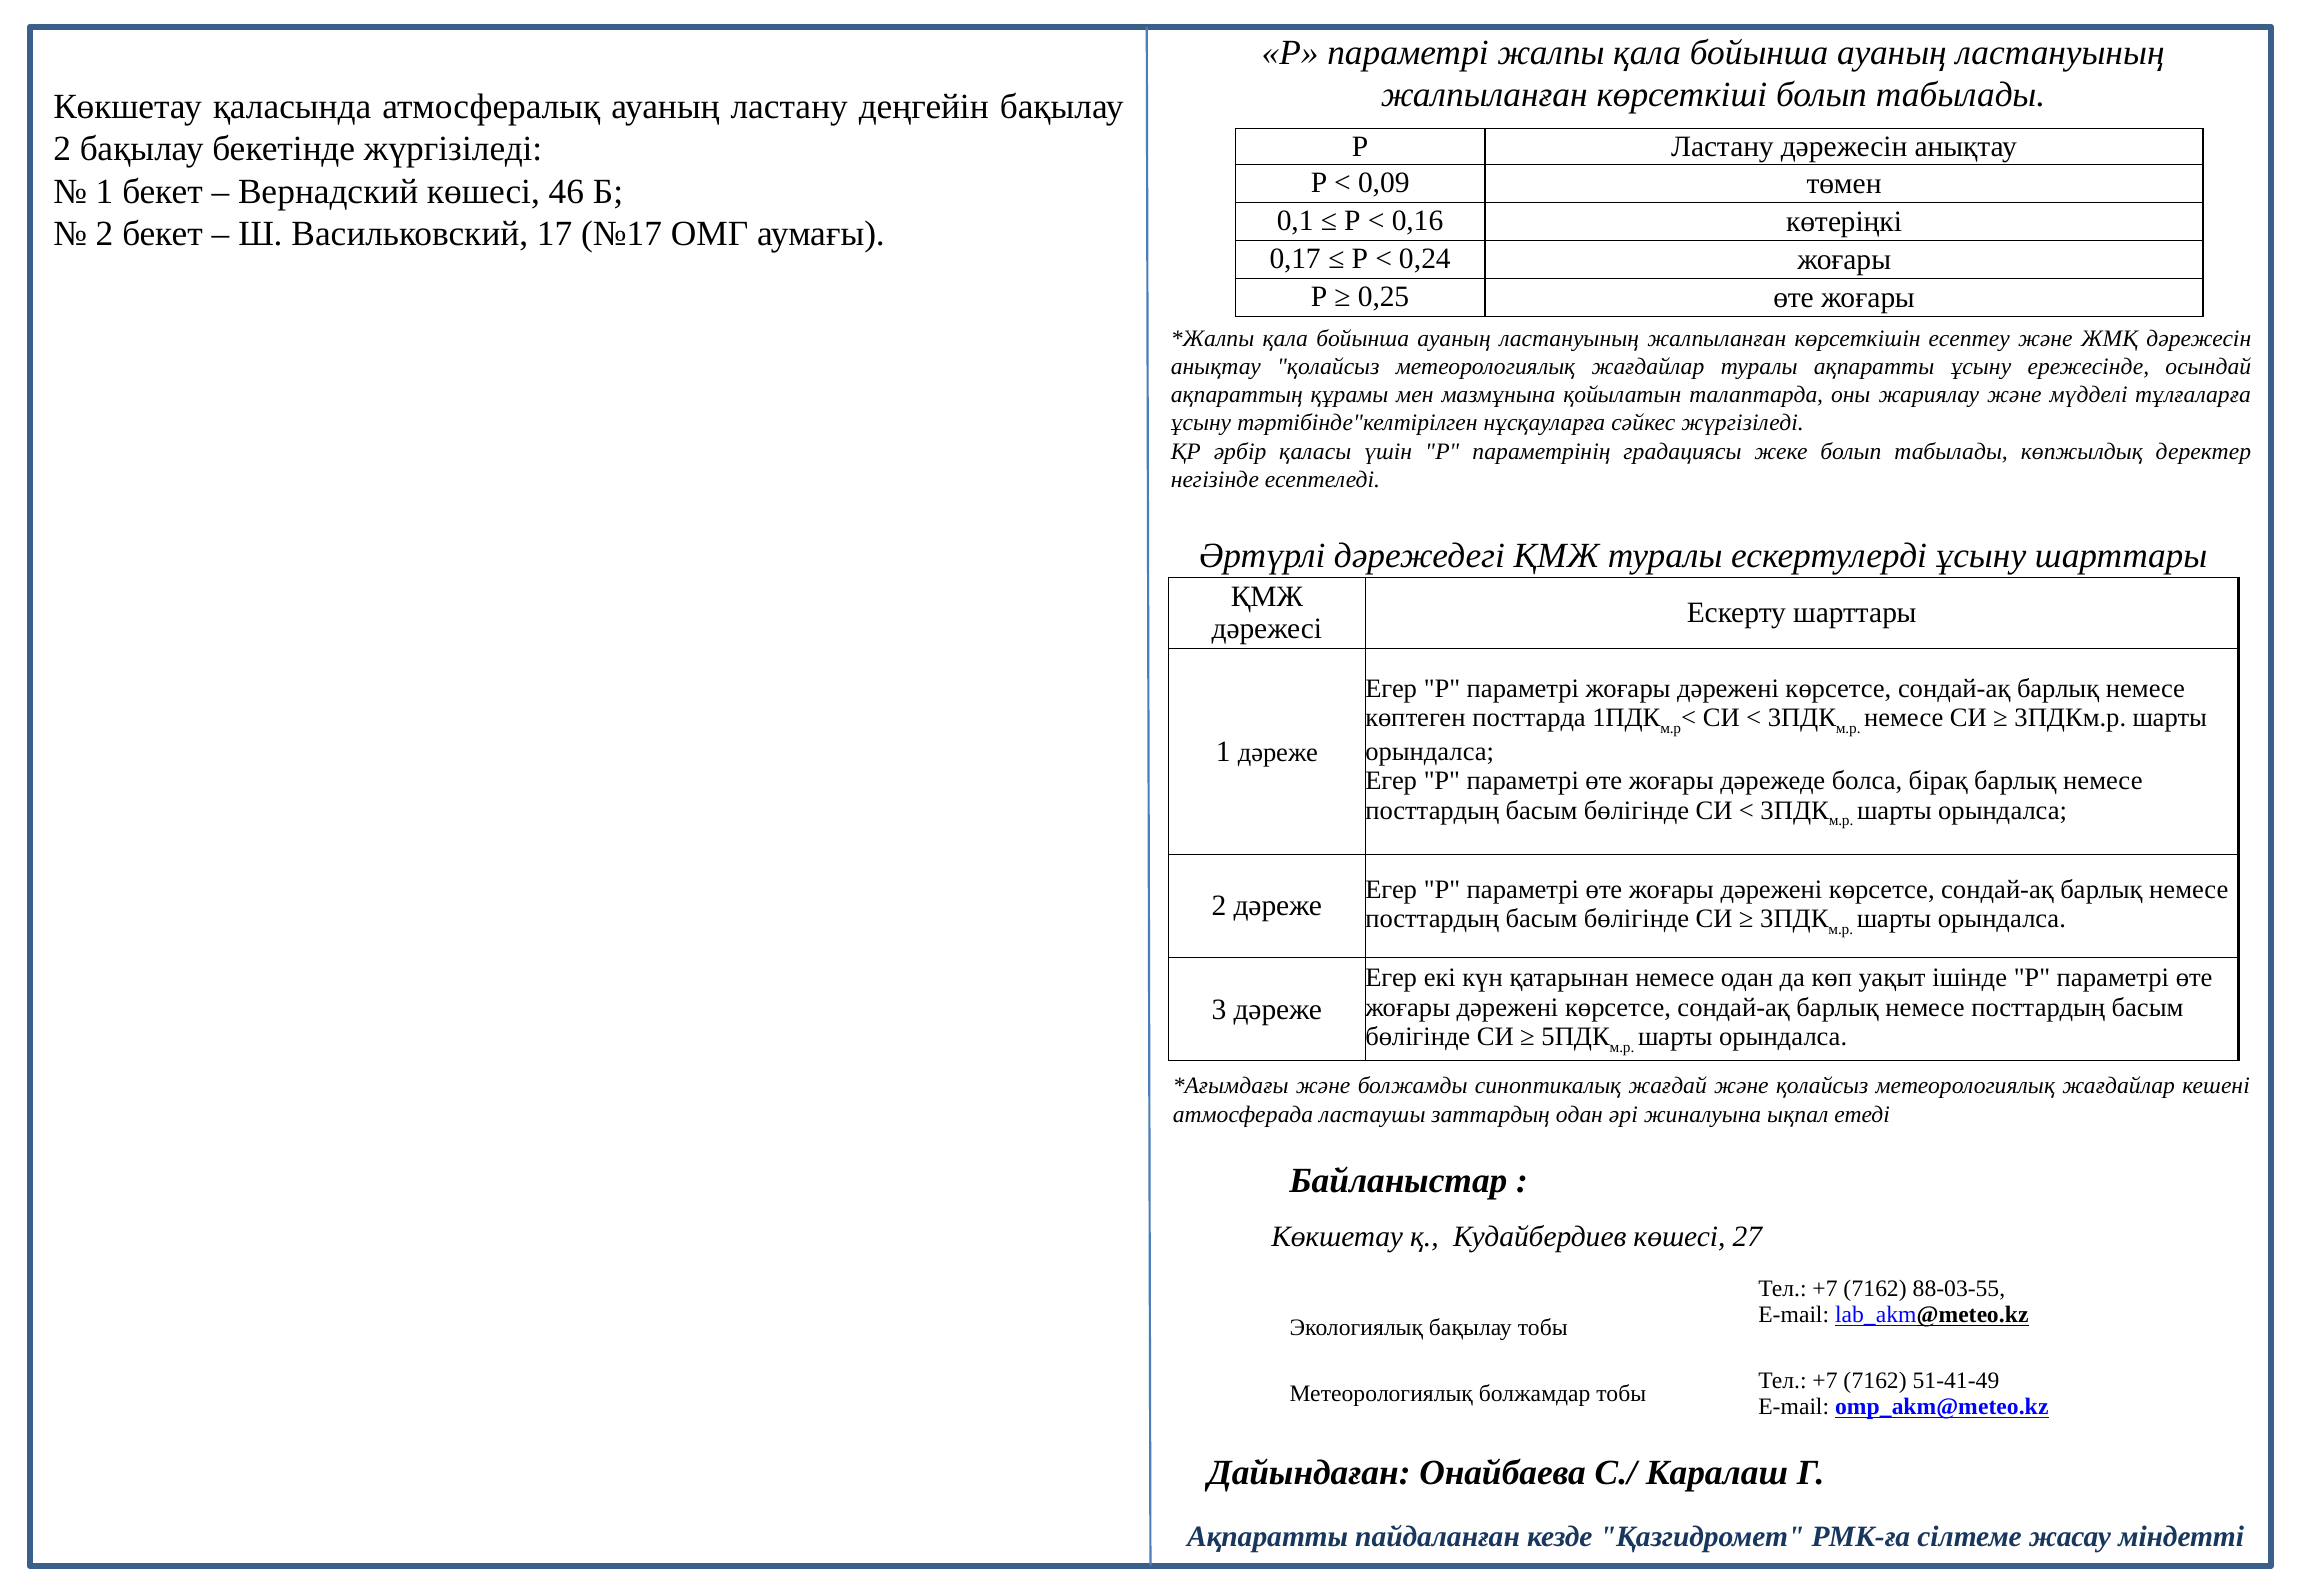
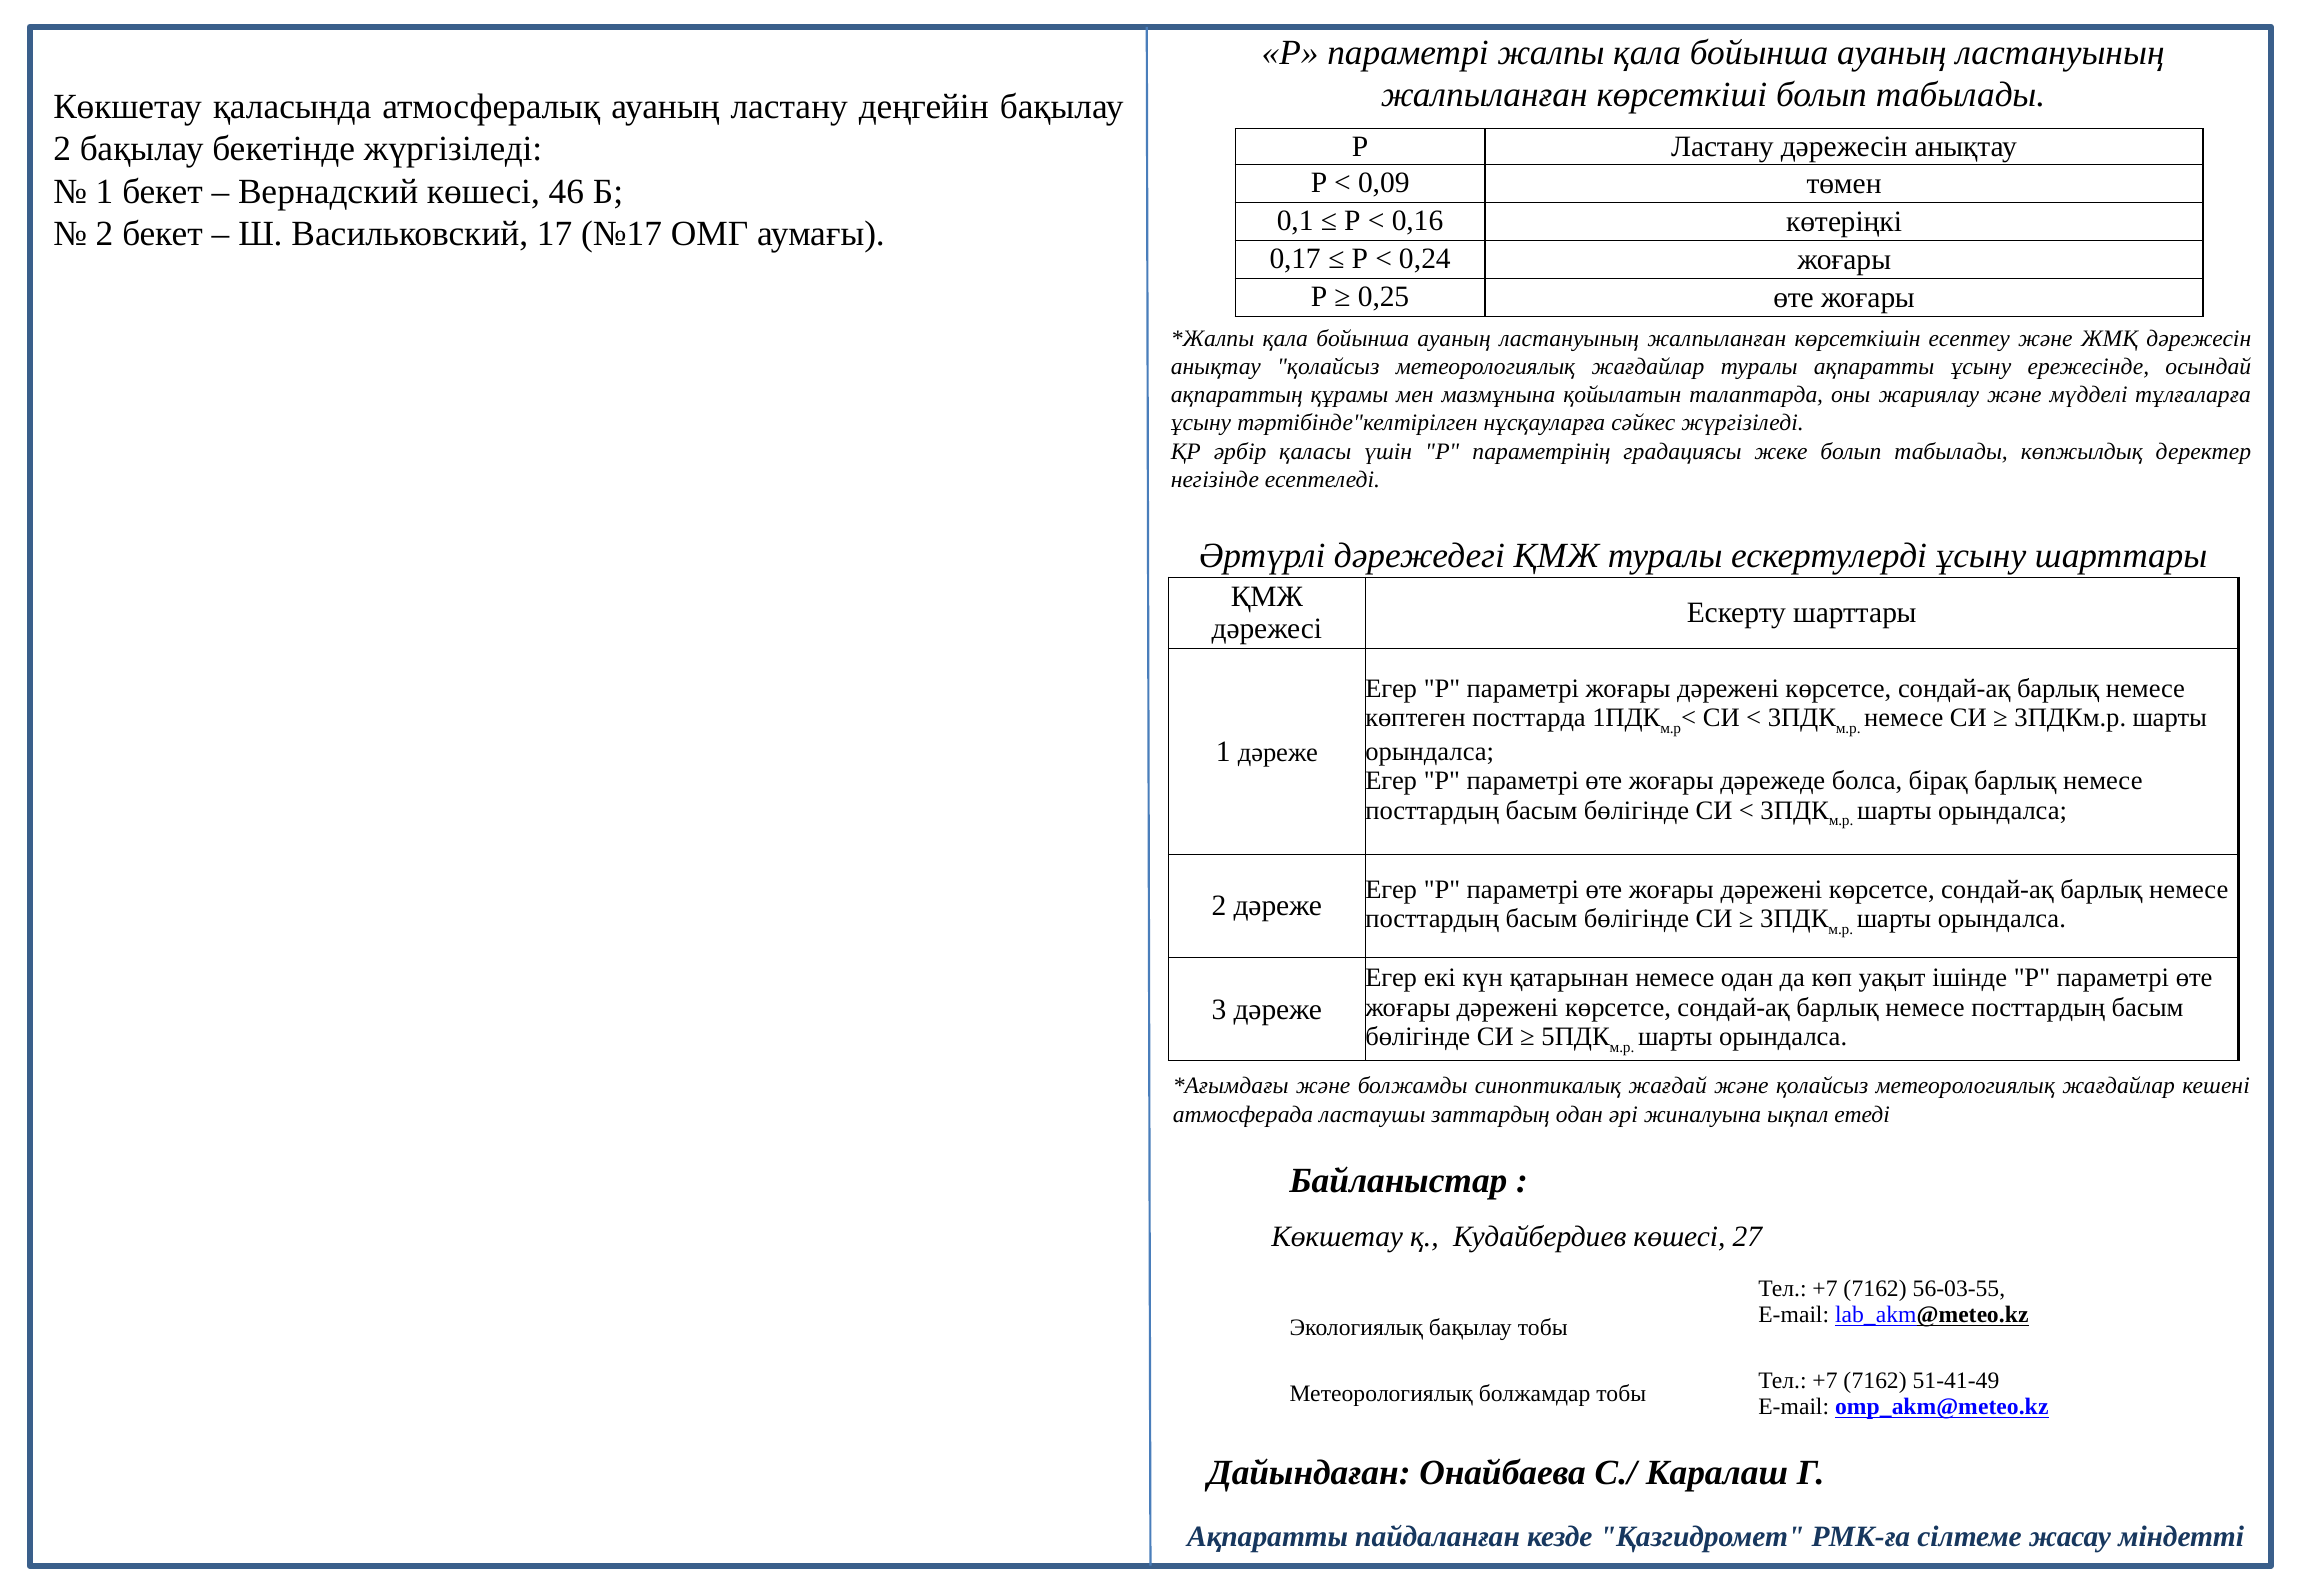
88-03-55: 88-03-55 -> 56-03-55 (1959, 1289)
